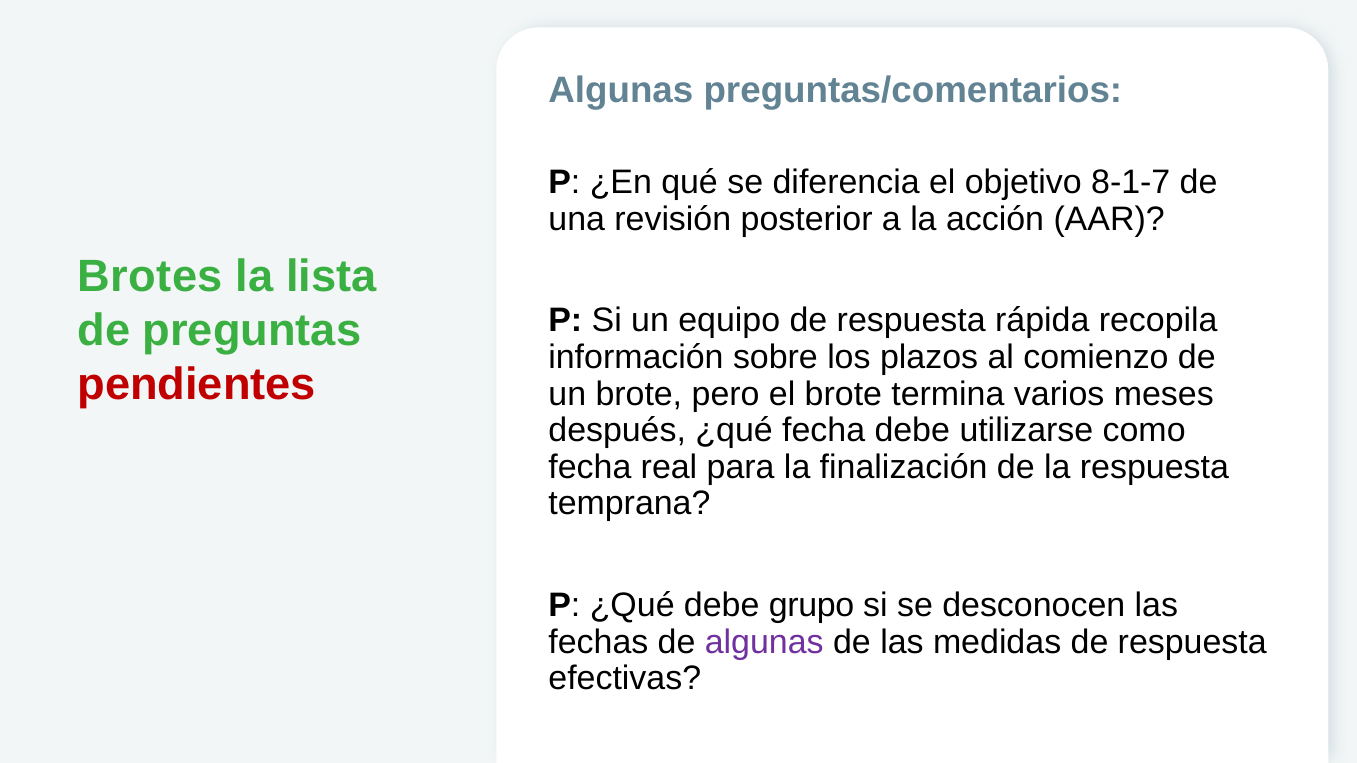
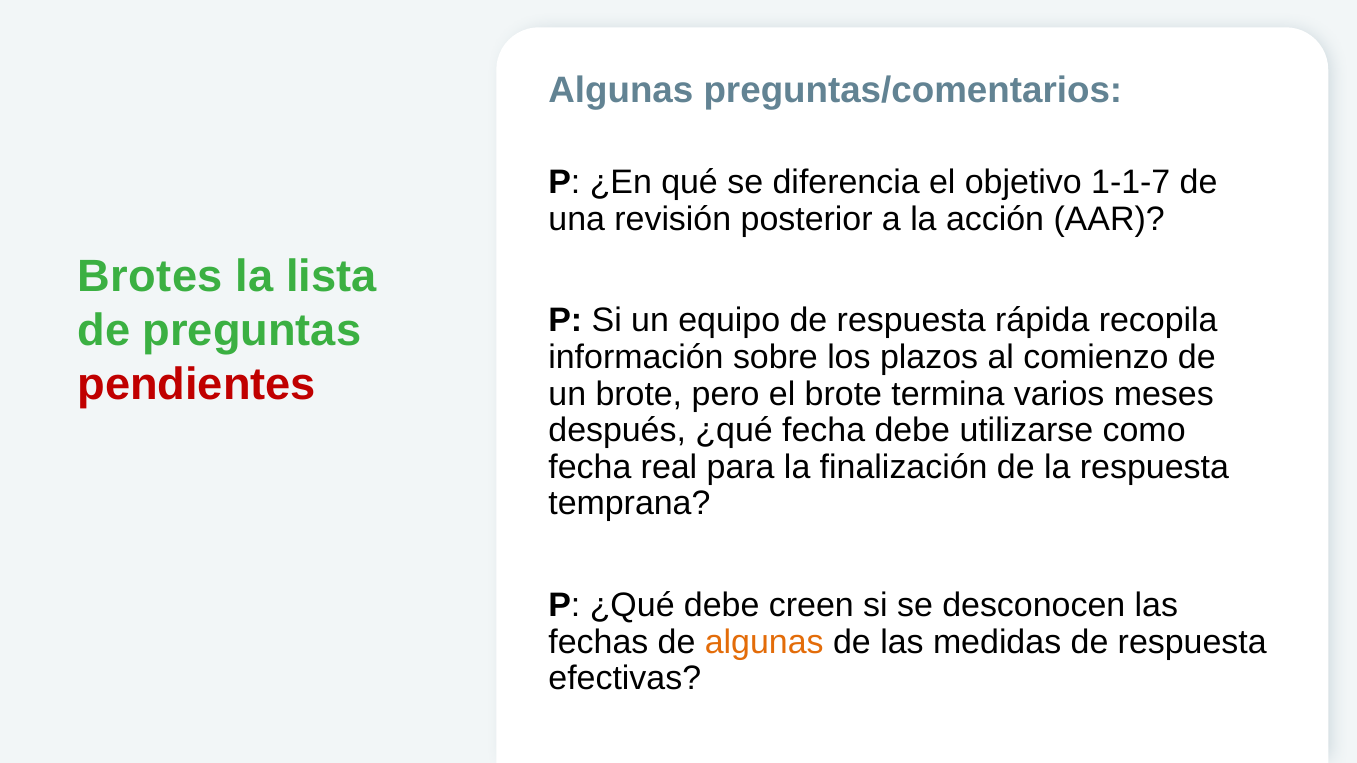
8-1-7: 8-1-7 -> 1-1-7 (1131, 183)
grupo: grupo -> creen (811, 606)
algunas colour: purple -> orange (764, 642)
